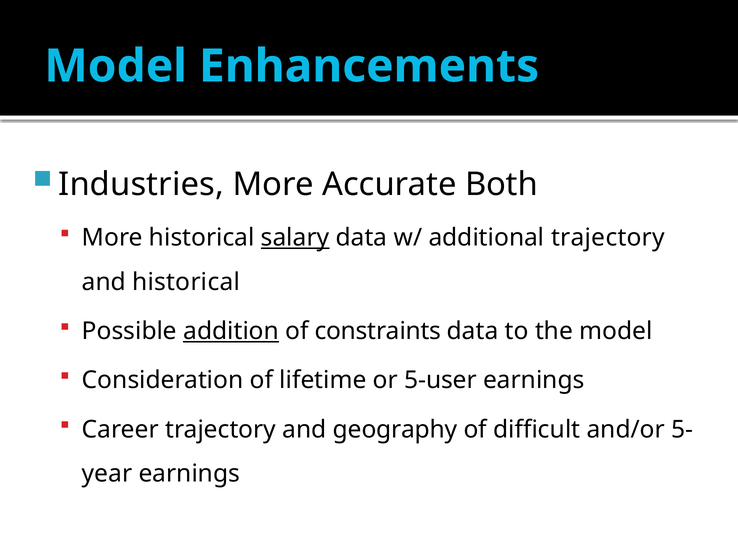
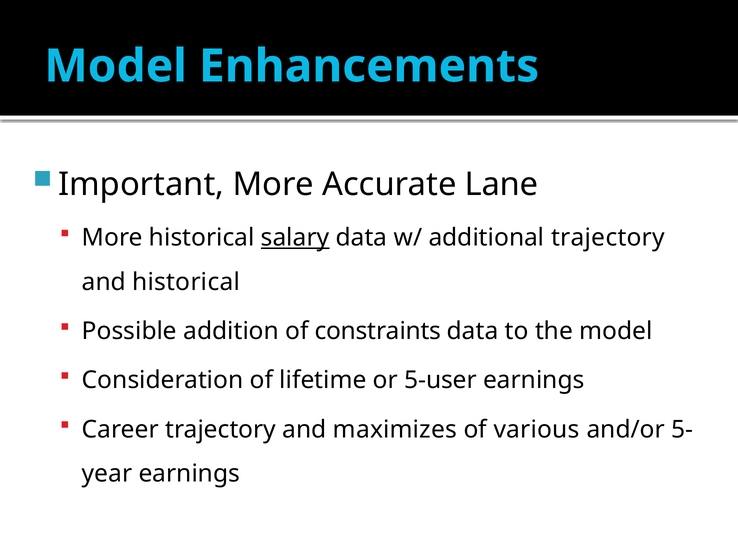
Industries: Industries -> Important (141, 184)
Both: Both -> Lane (502, 184)
addition underline: present -> none (231, 331)
geography: geography -> maximizes (395, 430)
difficult: difficult -> various (537, 430)
